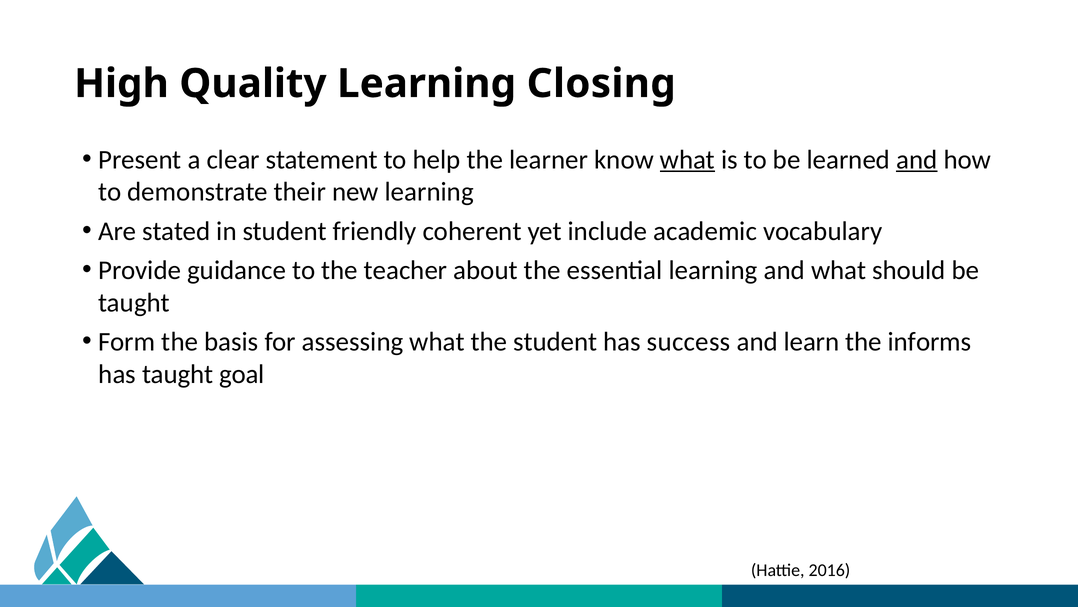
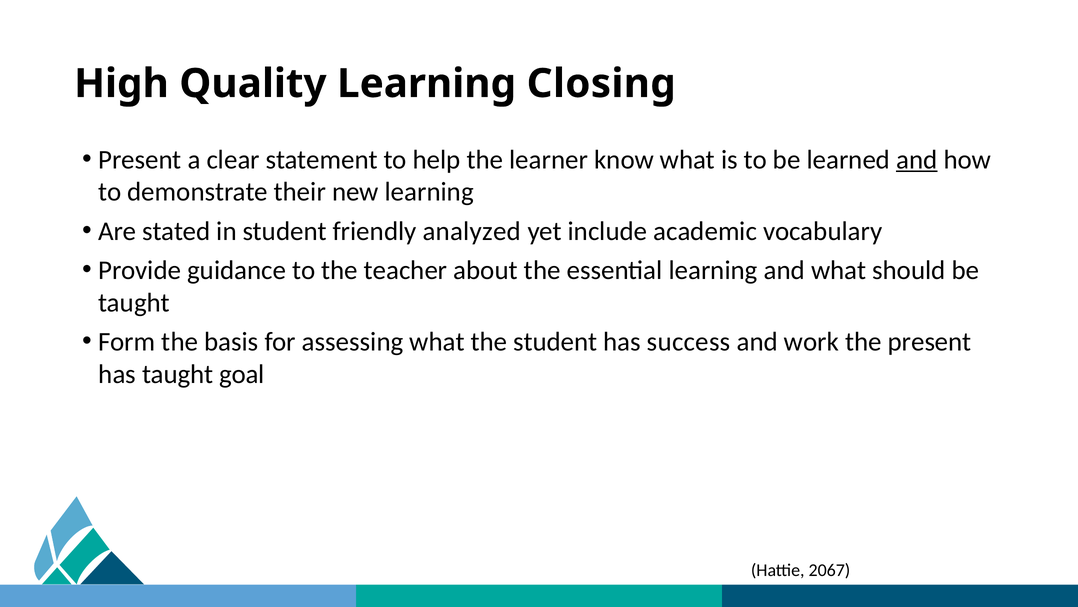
what underline: present -> none (687, 160)
coherent: coherent -> analyzed (472, 231)
learn: learn -> work (812, 341)
the informs: informs -> present (930, 341)
2016: 2016 -> 2067 (829, 570)
